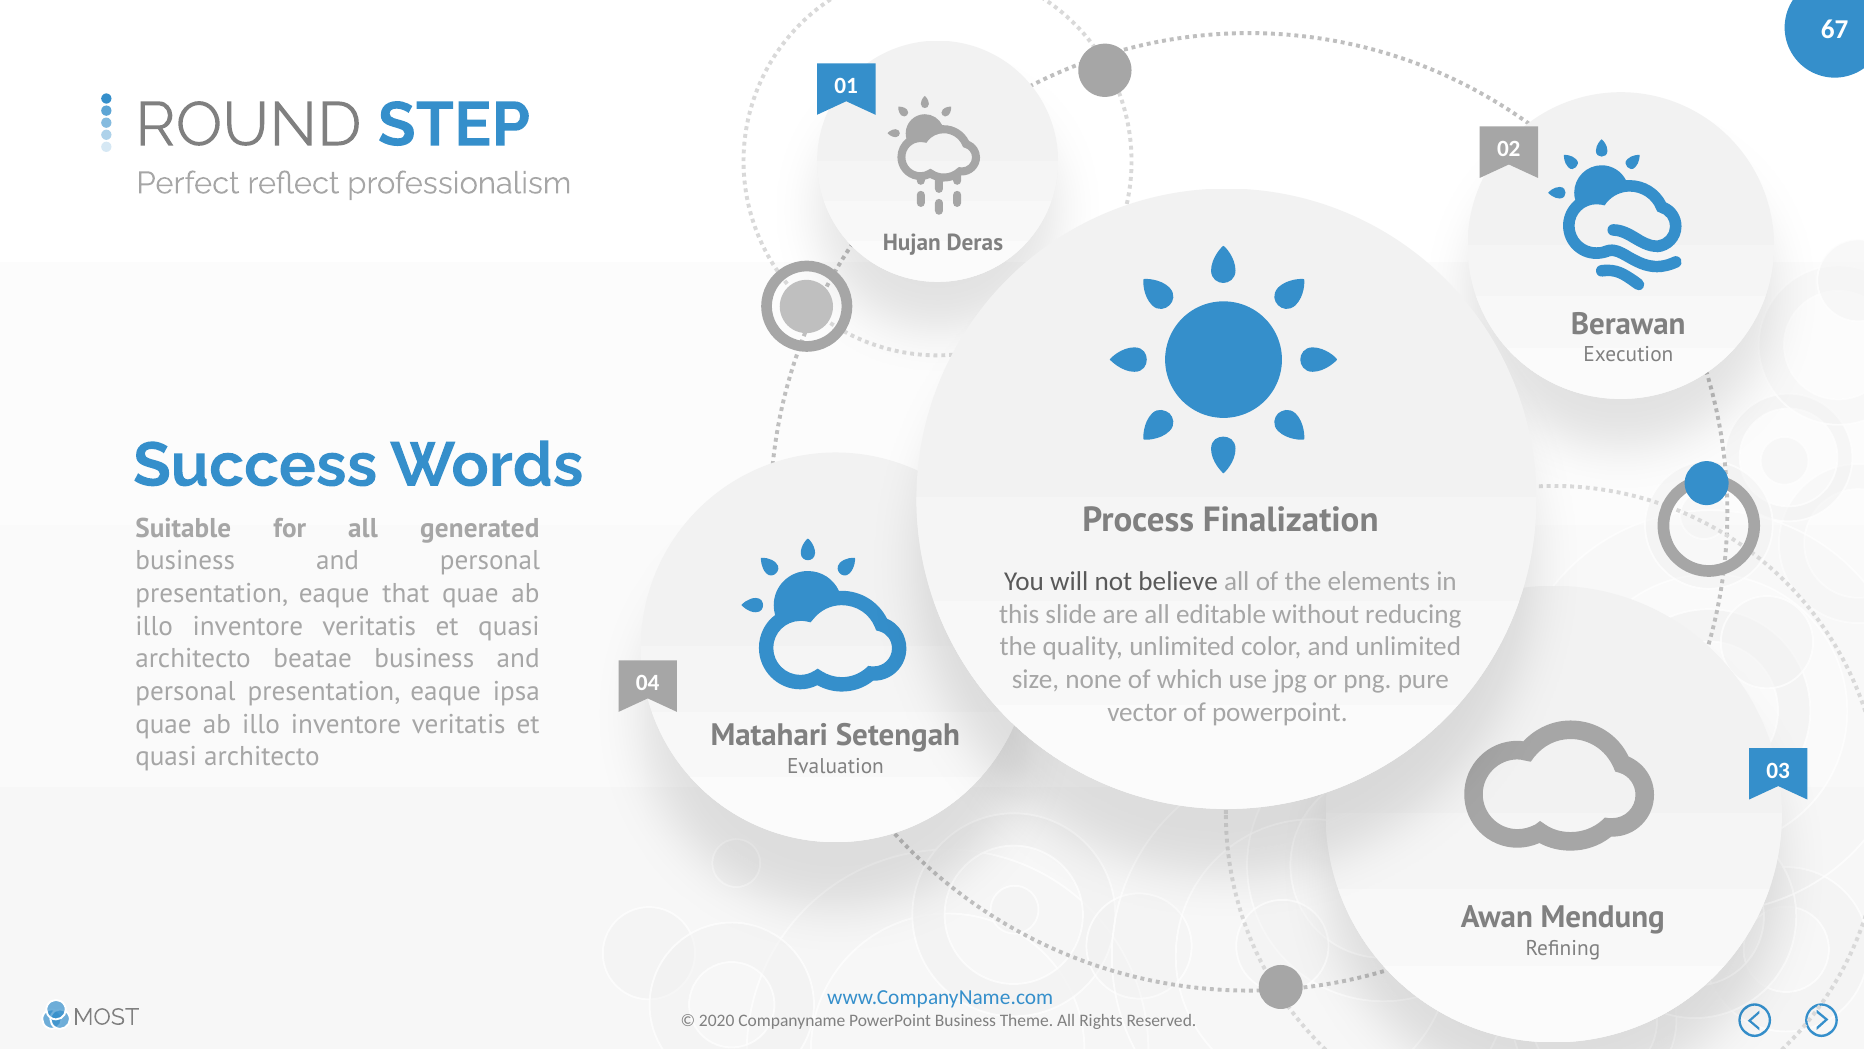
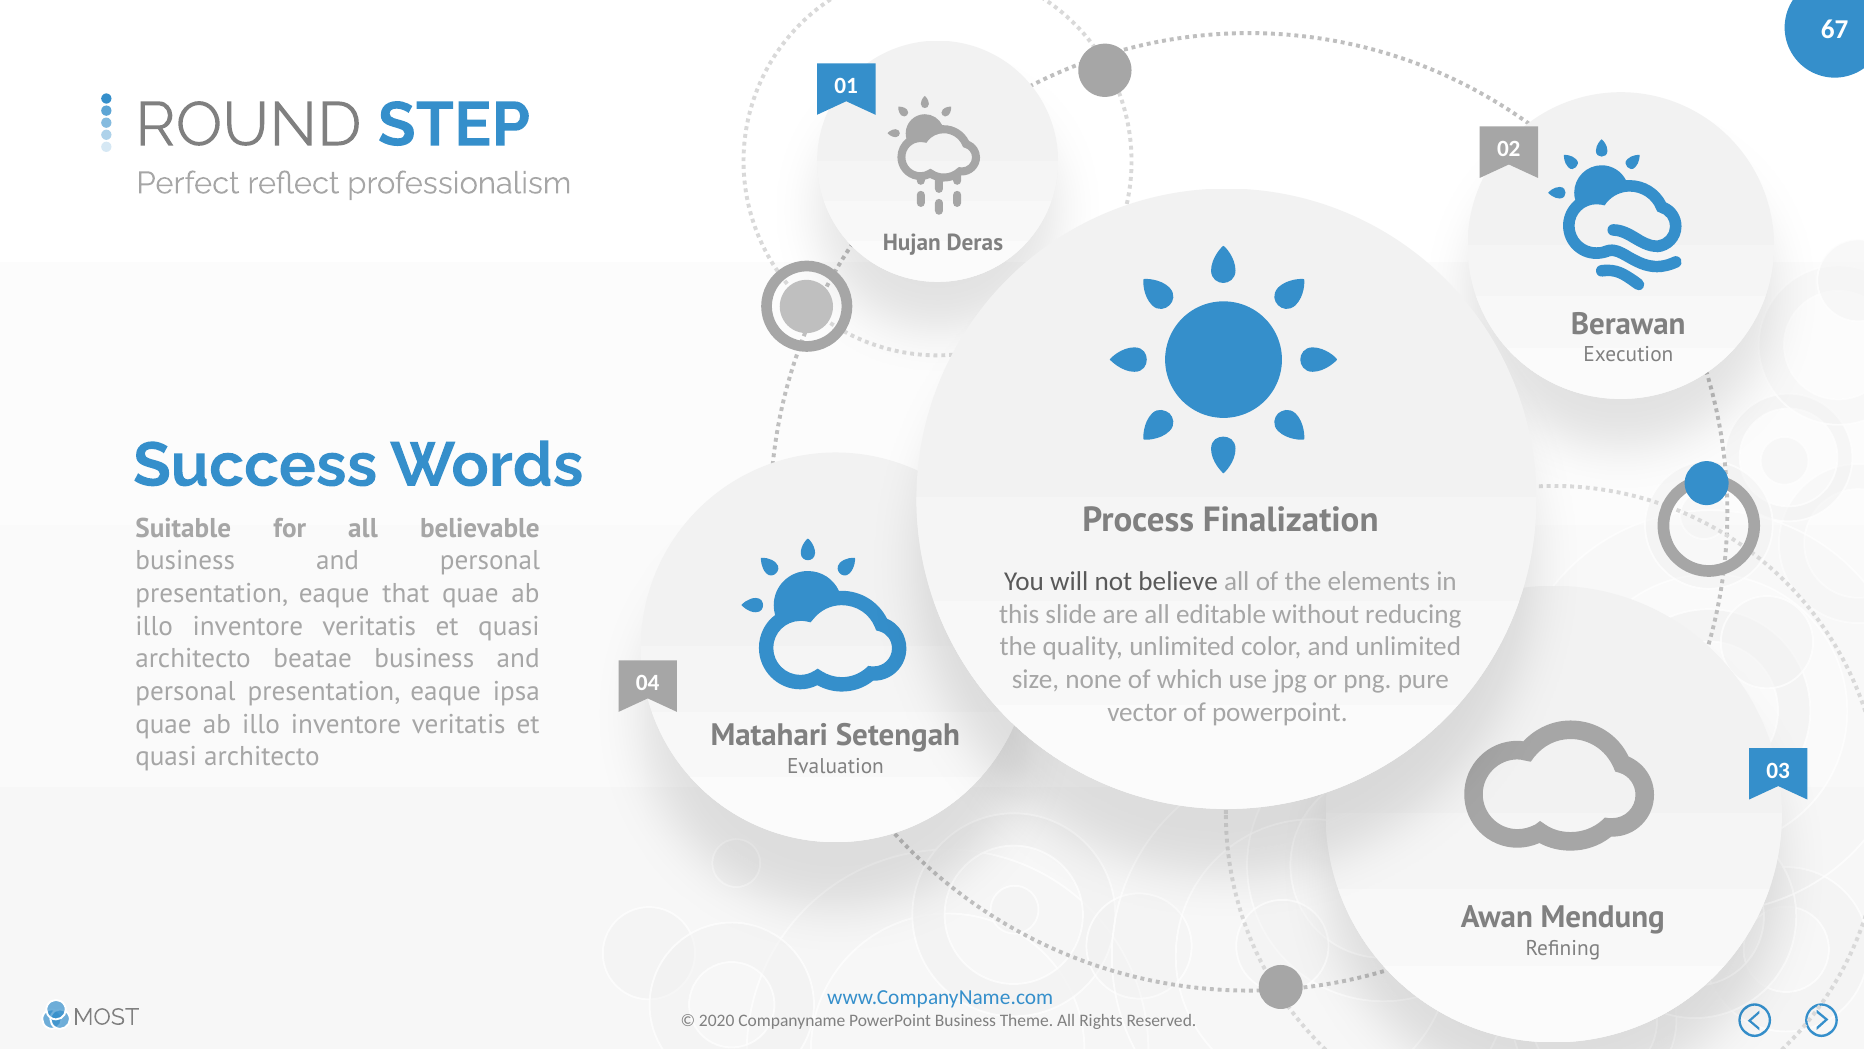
generated: generated -> believable (480, 528)
